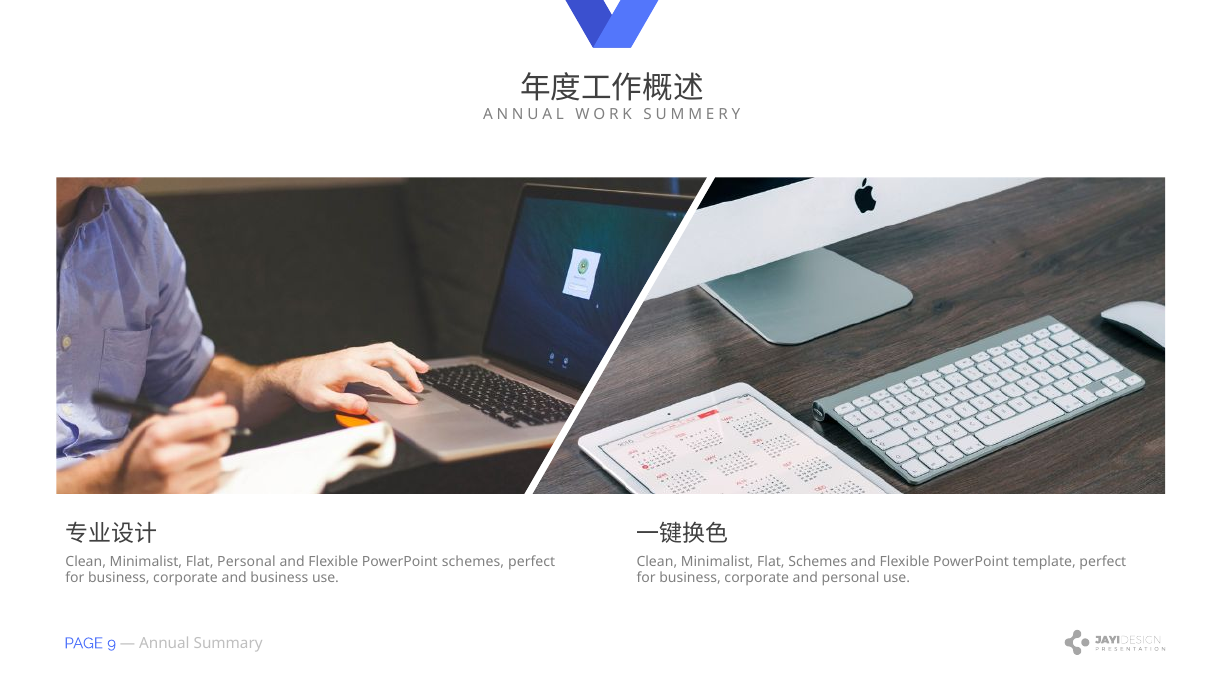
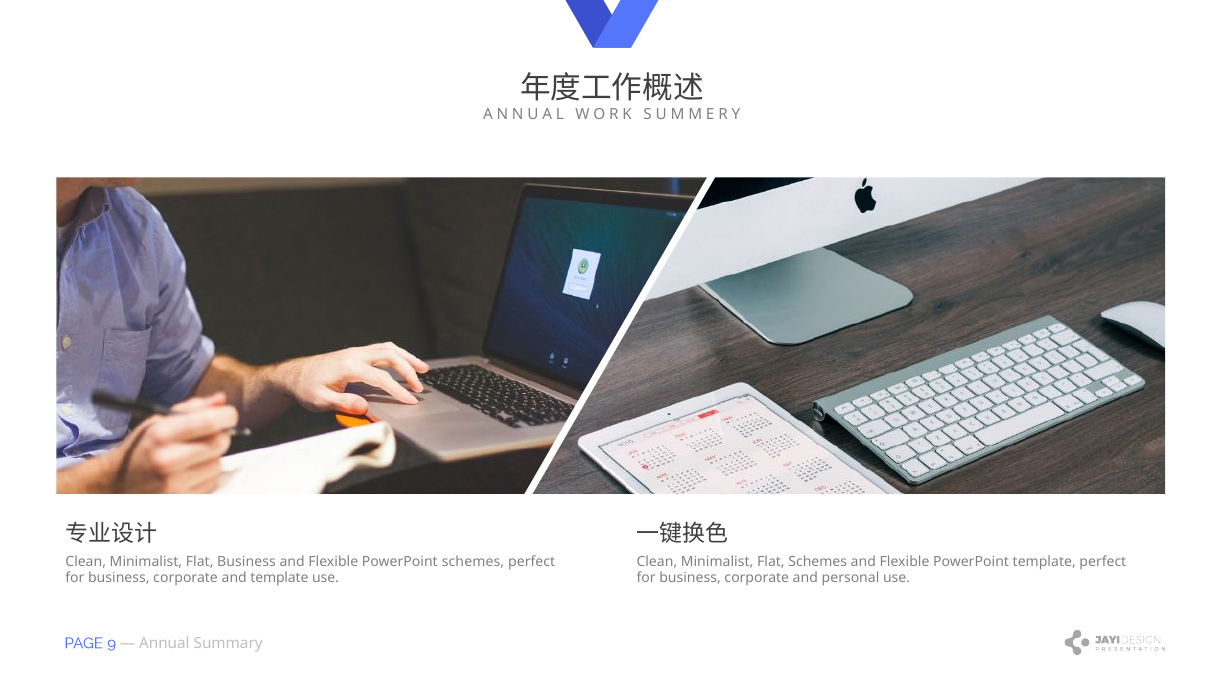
Flat Personal: Personal -> Business (247, 562)
and business: business -> template (279, 577)
